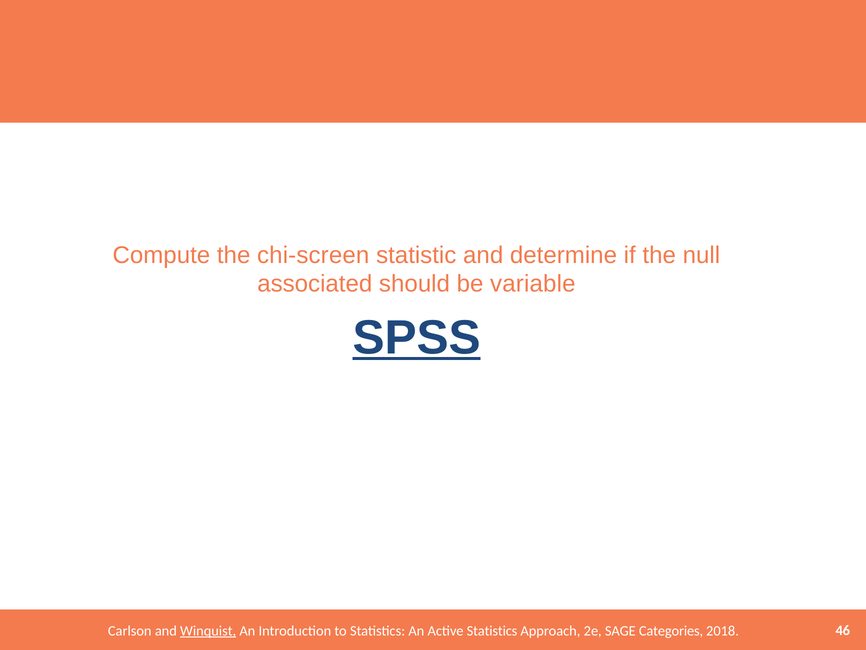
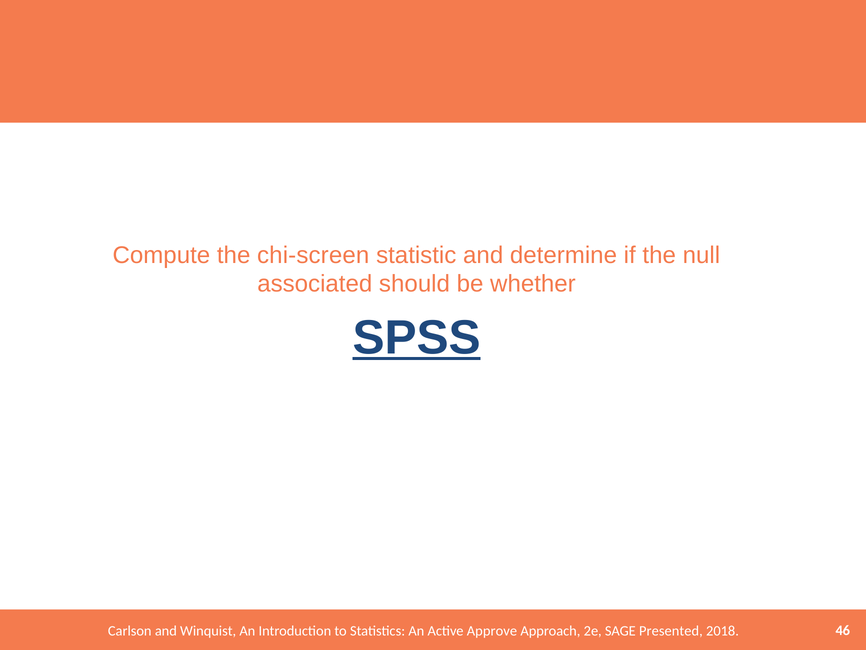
variable: variable -> whether (533, 284)
Winquist underline: present -> none (208, 630)
Active Statistics: Statistics -> Approve (492, 630)
Categories: Categories -> Presented (671, 630)
